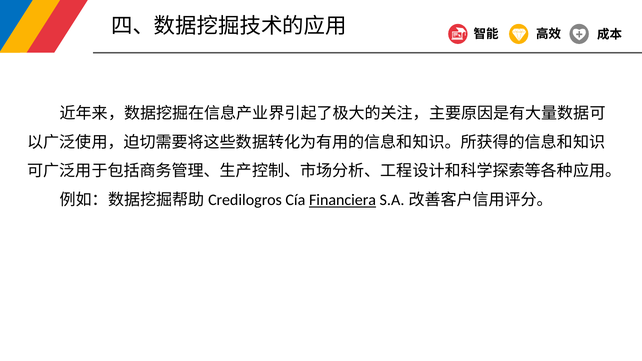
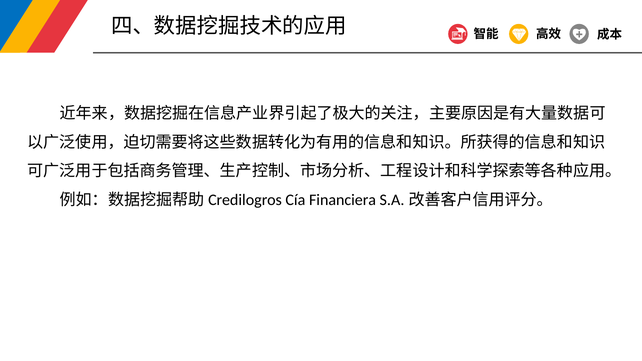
Financiera underline: present -> none (343, 200)
